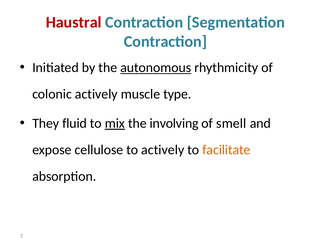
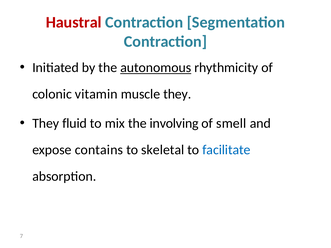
colonic actively: actively -> vitamin (96, 94)
muscle type: type -> they (177, 94)
mix underline: present -> none (115, 123)
cellulose: cellulose -> contains (99, 150)
to actively: actively -> skeletal (163, 150)
facilitate colour: orange -> blue (226, 150)
